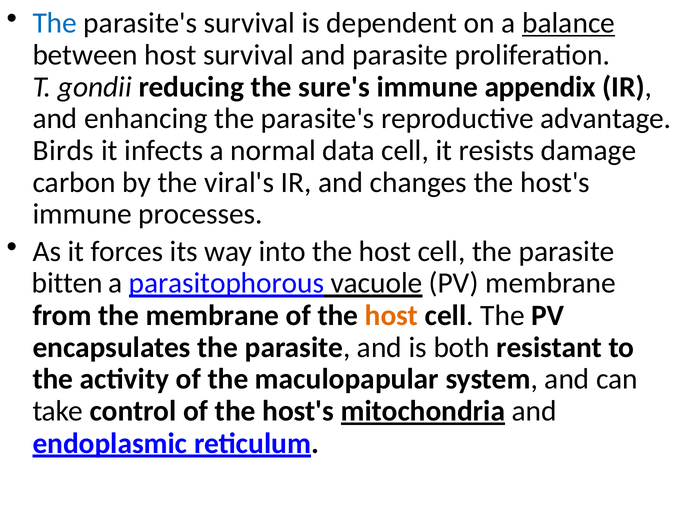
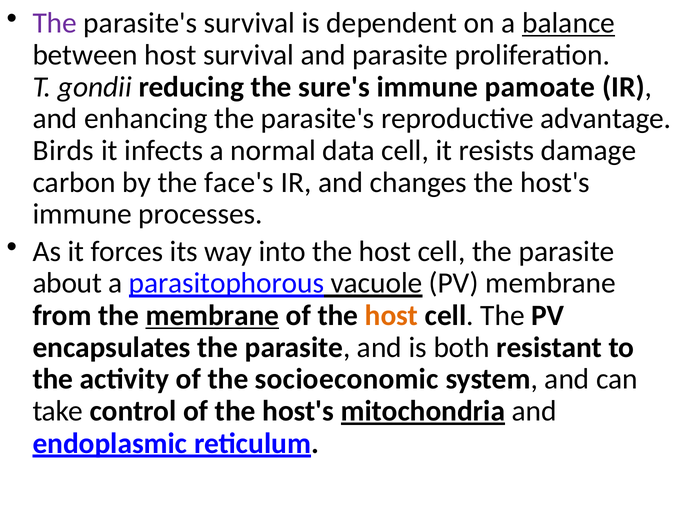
The colour: blue -> purple (55, 23)
appendix: appendix -> pamoate (540, 87)
viral's: viral's -> face's (239, 182)
bitten: bitten -> about (67, 283)
membrane underline: none -> present (212, 316)
maculopapular: maculopapular -> socioeconomic (347, 379)
